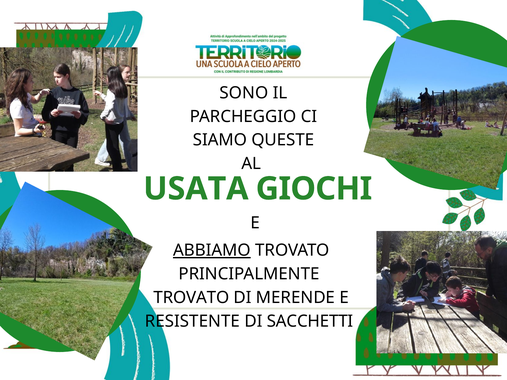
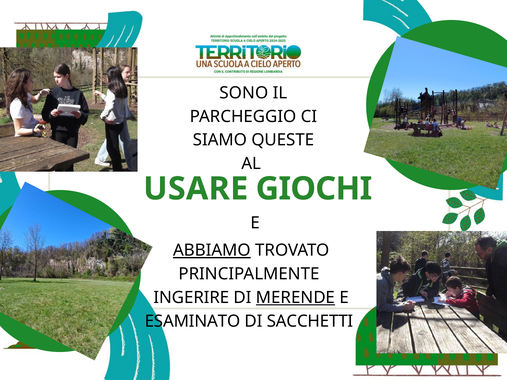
USATA: USATA -> USARE (196, 189)
TROVATO: TROVATO -> INGERIRE (191, 298)
MERENDE underline: none -> present (296, 298)
RESISTENTE: RESISTENTE -> ESAMINATO (192, 322)
